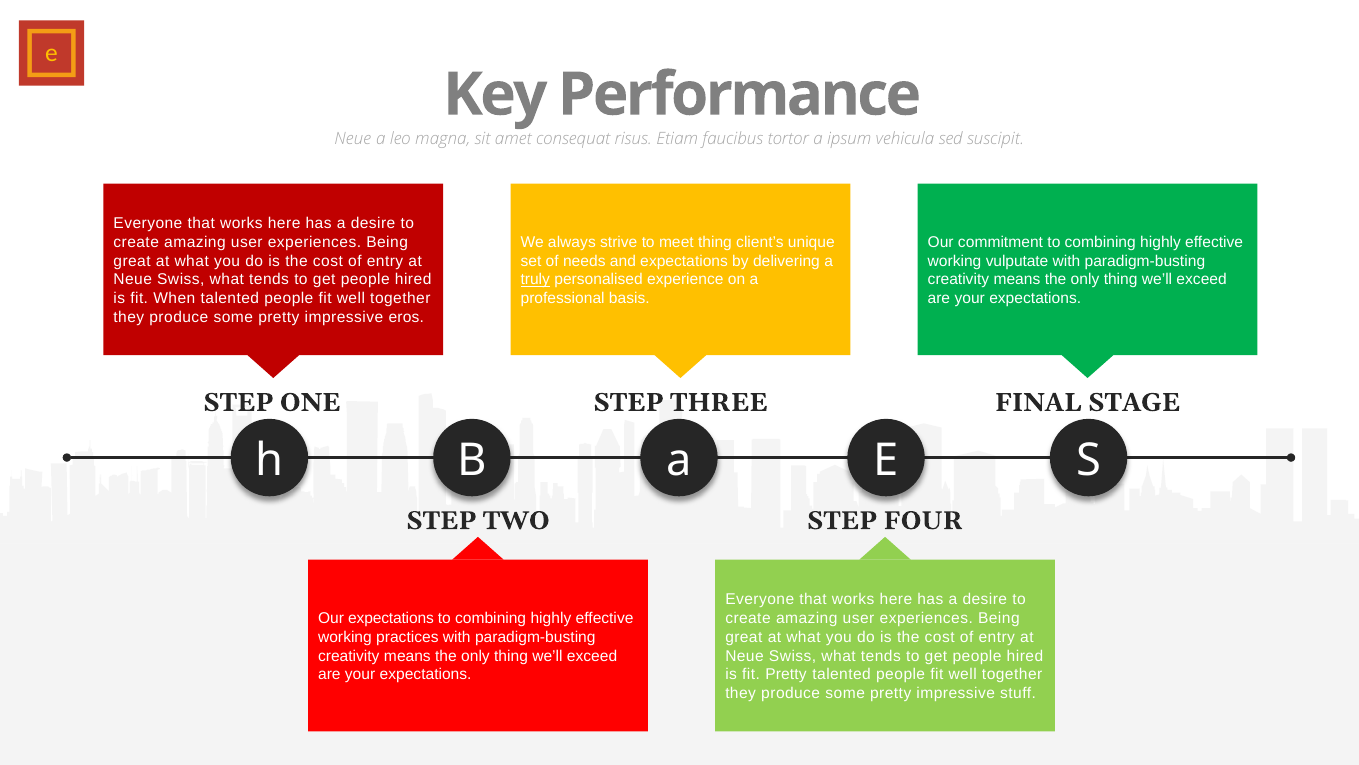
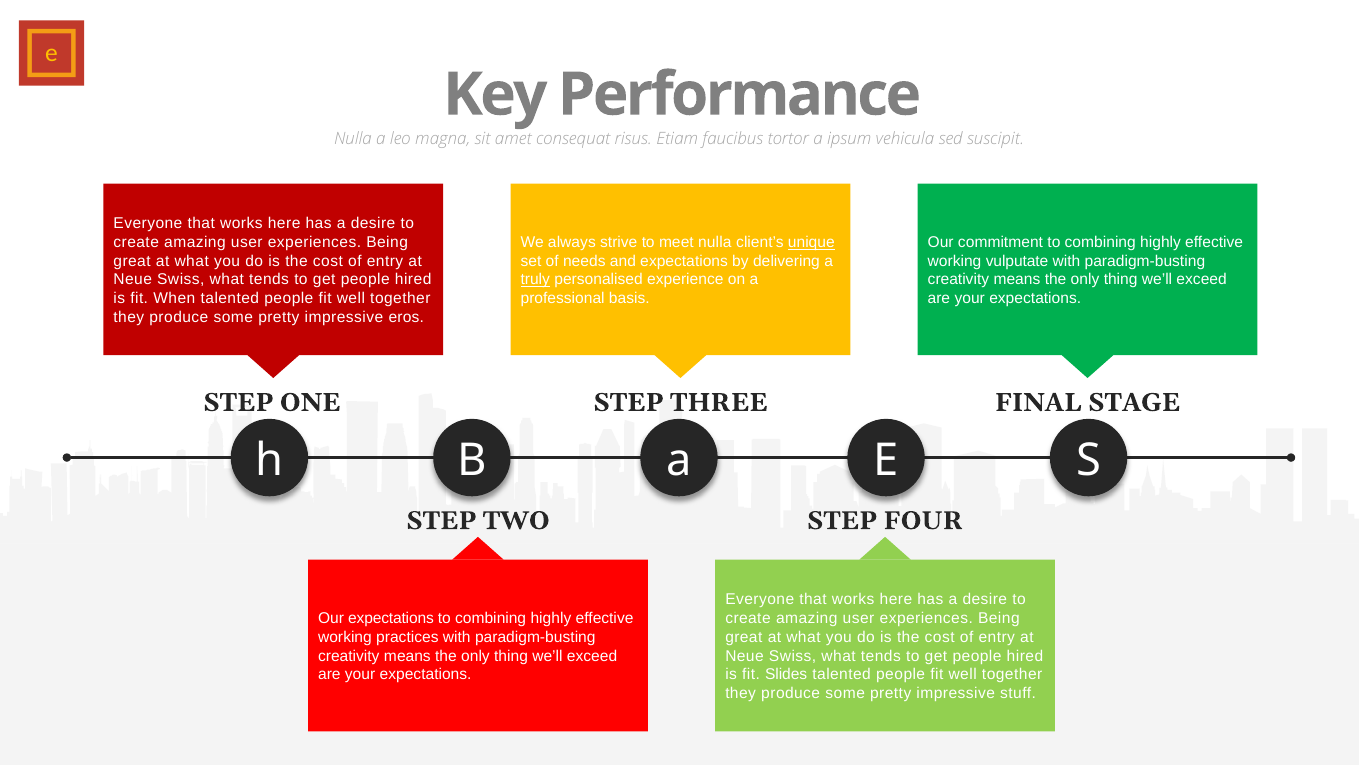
Neue: Neue -> Nulla (353, 139)
meet thing: thing -> nulla (715, 242)
unique underline: none -> present (811, 242)
fit Pretty: Pretty -> Slides (786, 674)
